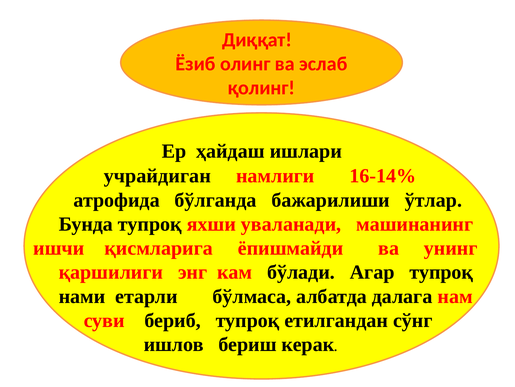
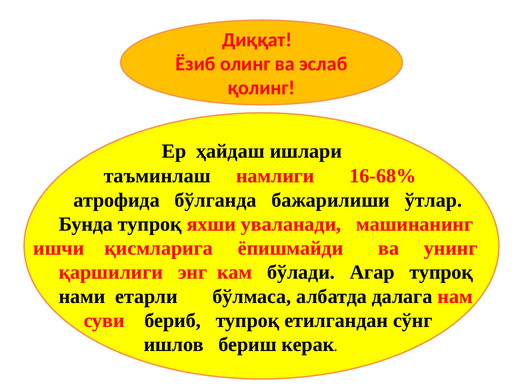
учрайдиган: учрайдиган -> таъминлаш (157, 176)
16-14%: 16-14% -> 16-68% (383, 176)
